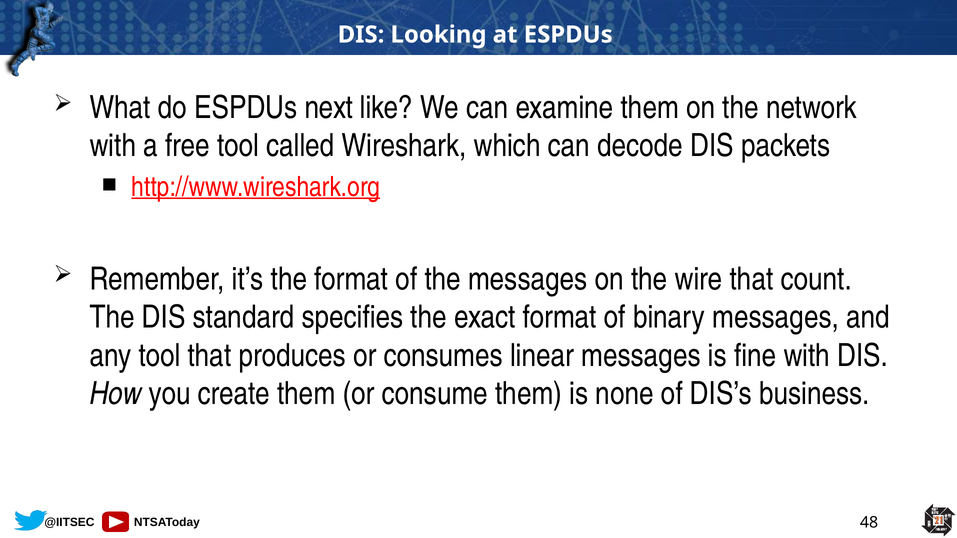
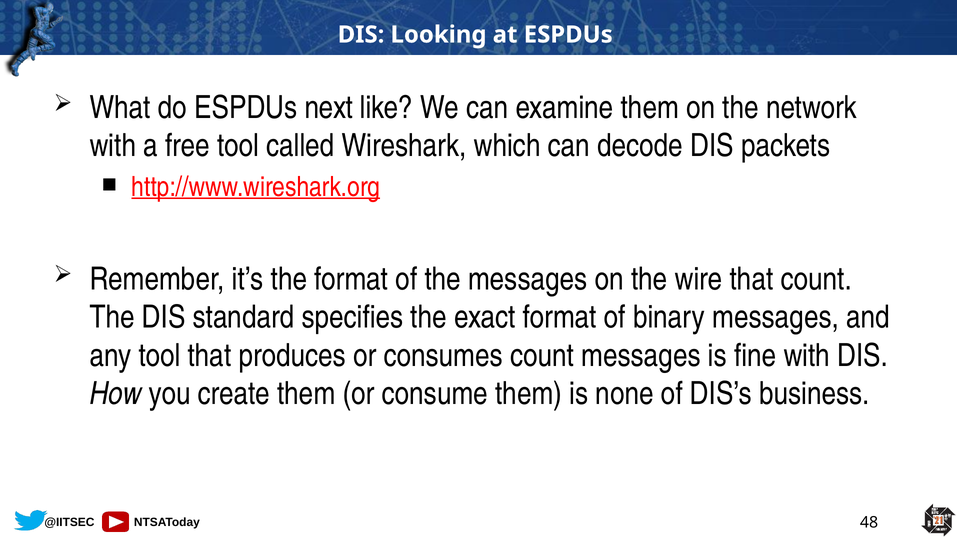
consumes linear: linear -> count (542, 356)
